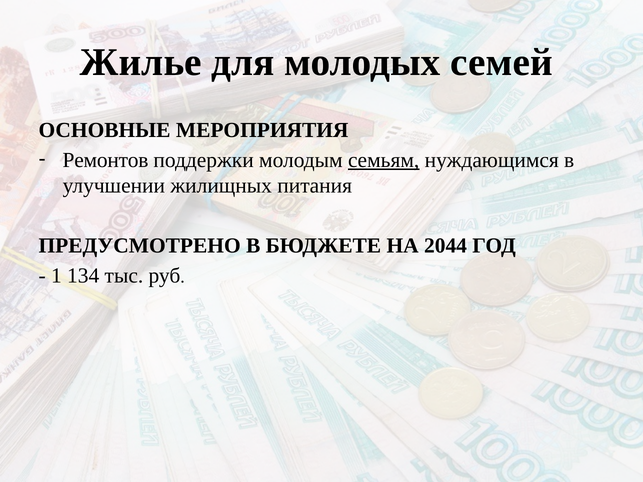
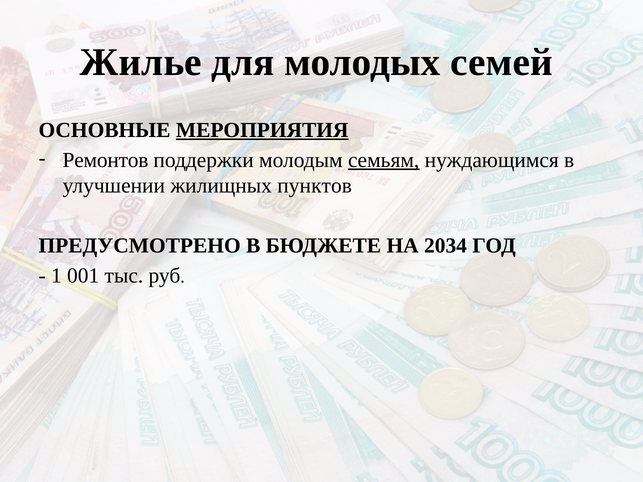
МЕРОПРИЯТИЯ underline: none -> present (262, 130)
питания: питания -> пунктов (315, 186)
2044: 2044 -> 2034 (446, 246)
134: 134 -> 001 (83, 276)
